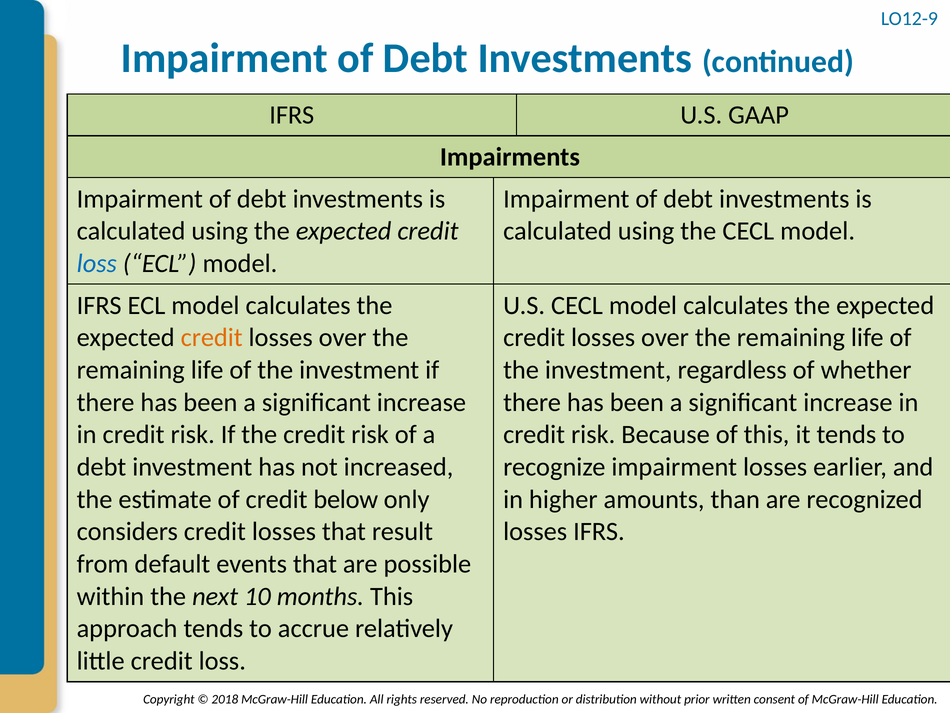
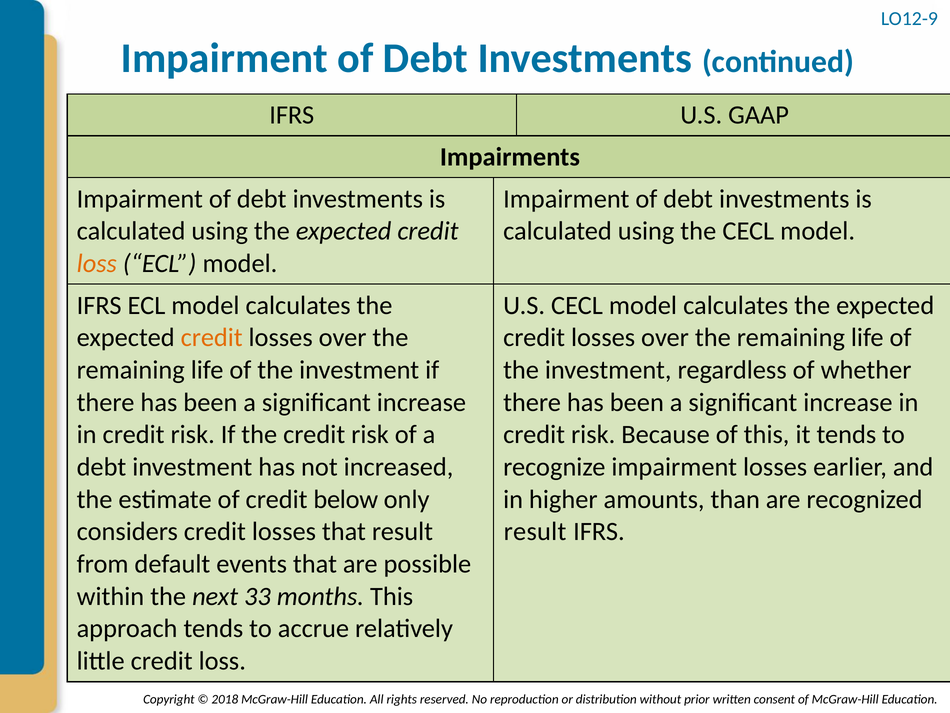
loss colour: blue -> orange (97, 263)
losses: losses -> result (535, 531)
10: 10 -> 33 (257, 596)
